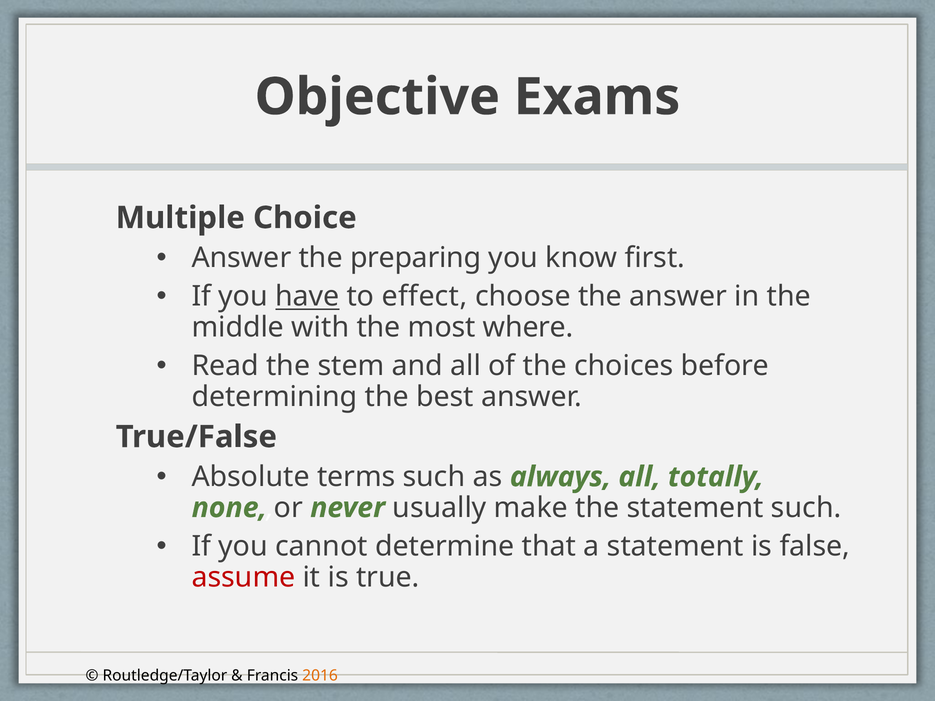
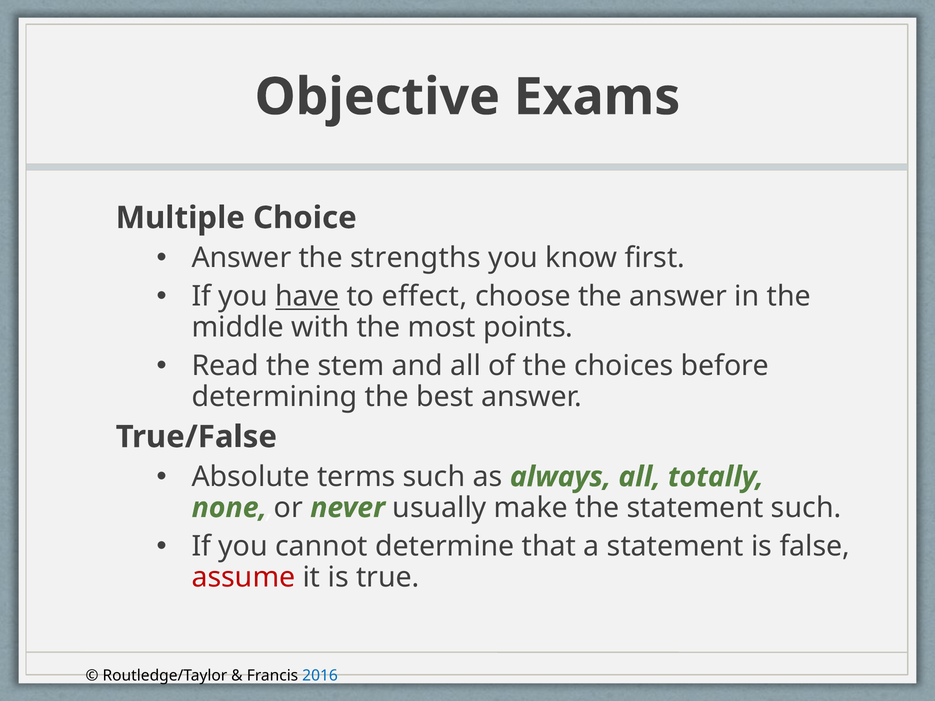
preparing: preparing -> strengths (415, 258)
where: where -> points (528, 327)
2016 colour: orange -> blue (320, 676)
